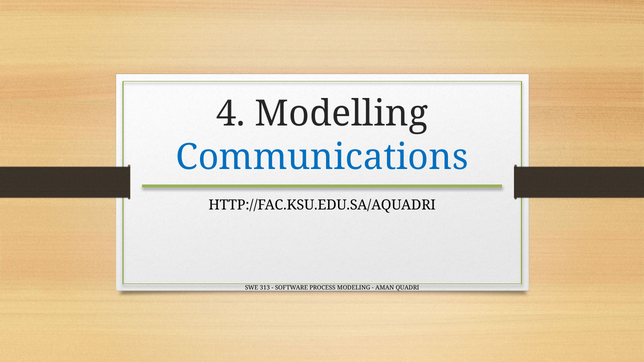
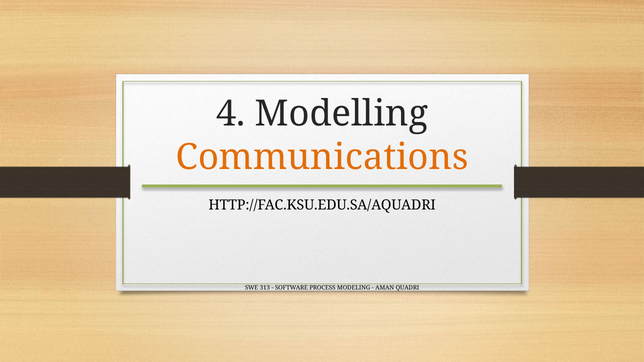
Communications colour: blue -> orange (322, 157)
